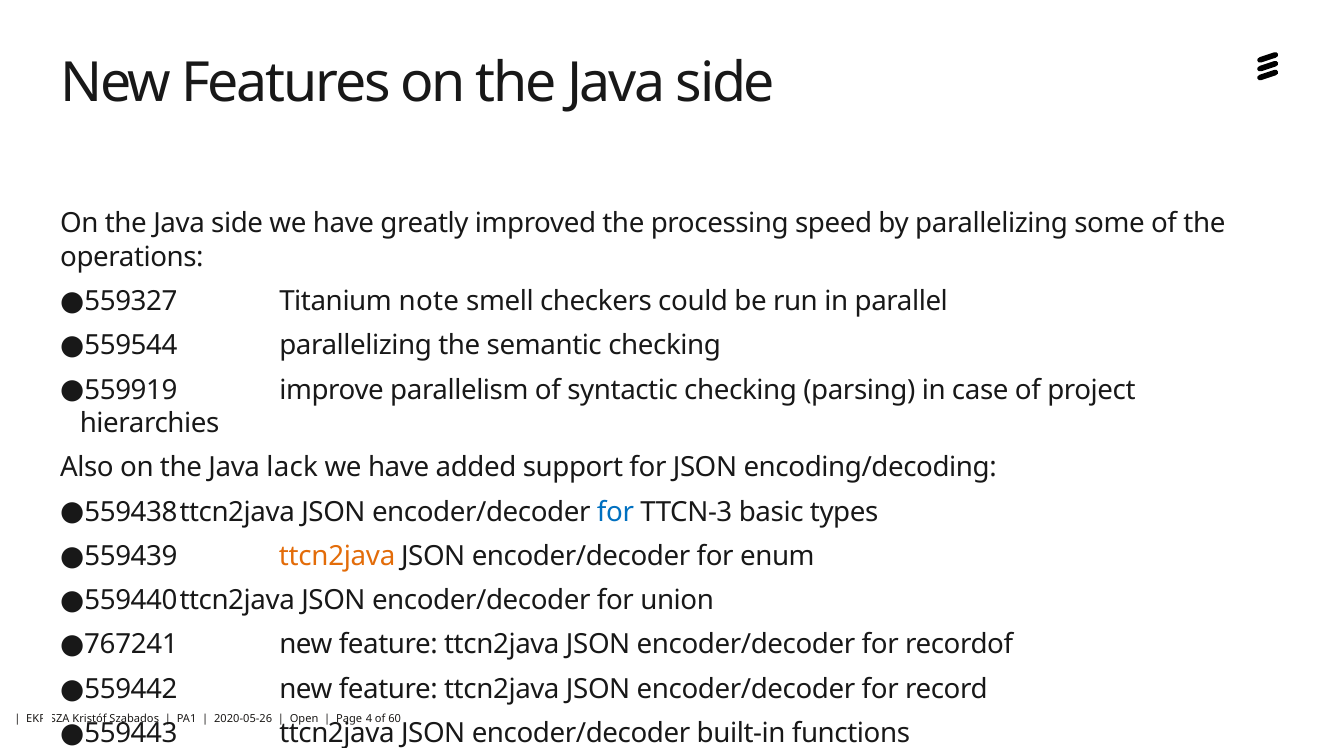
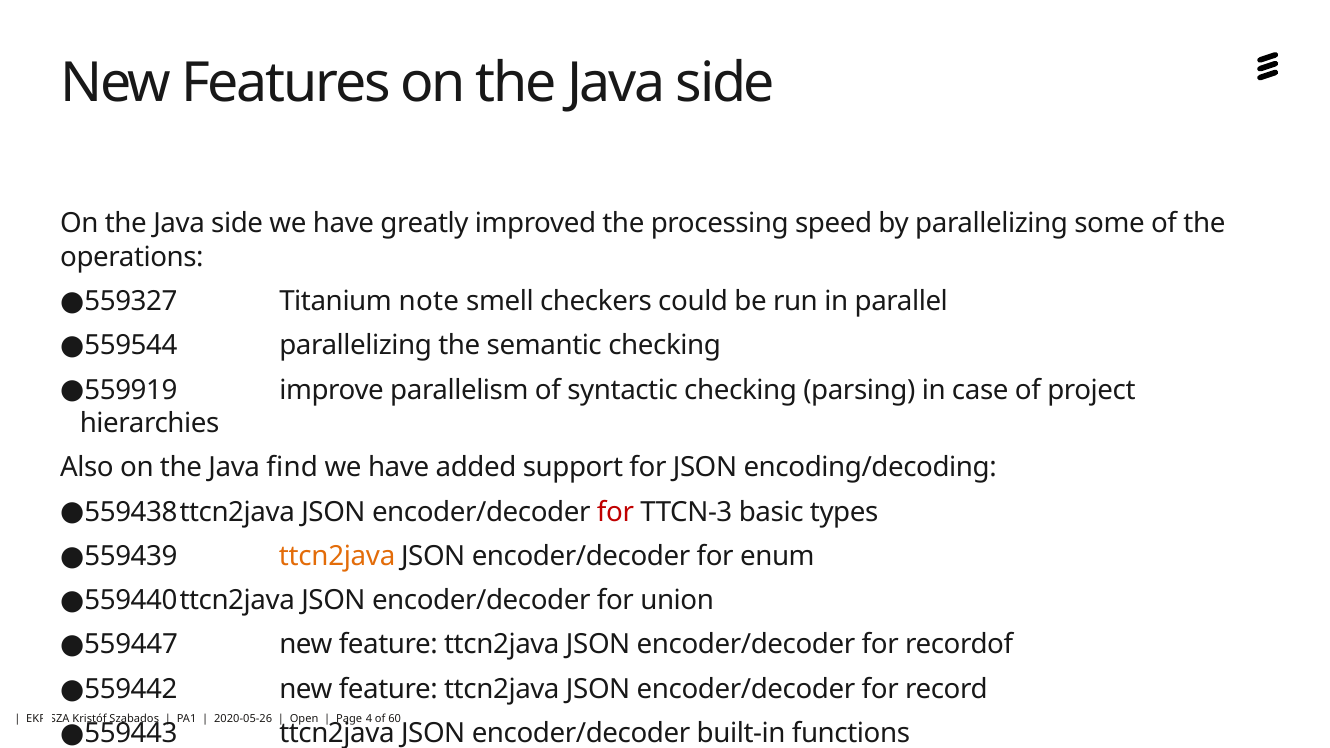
lack: lack -> find (292, 468)
for colour: blue -> red (616, 512)
767241: 767241 -> 559447 (131, 645)
